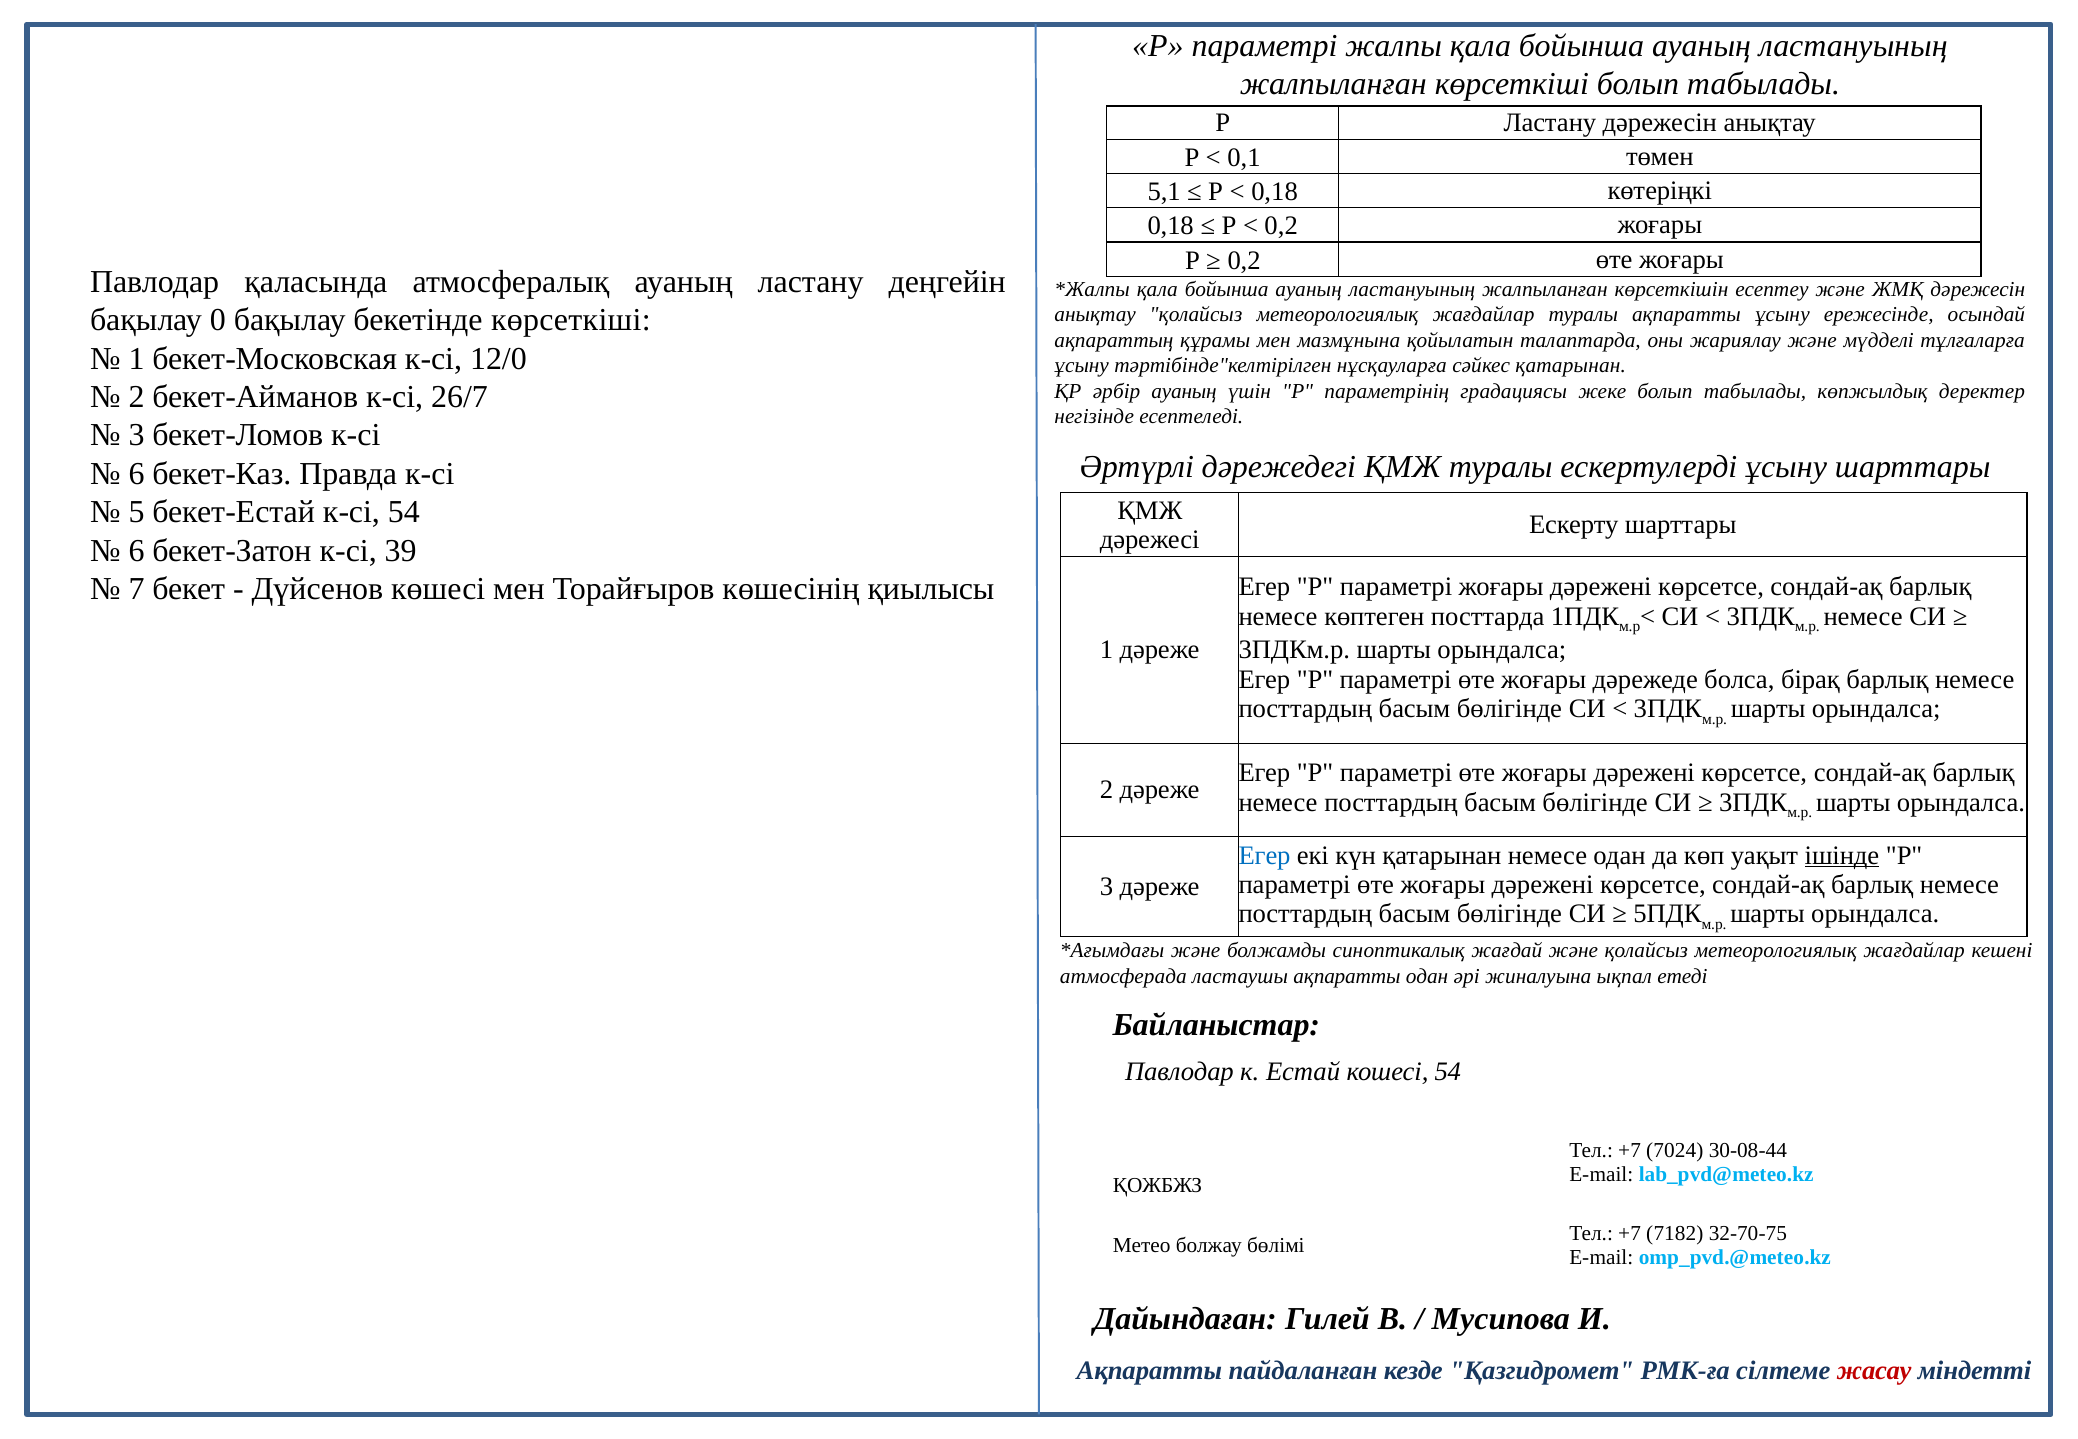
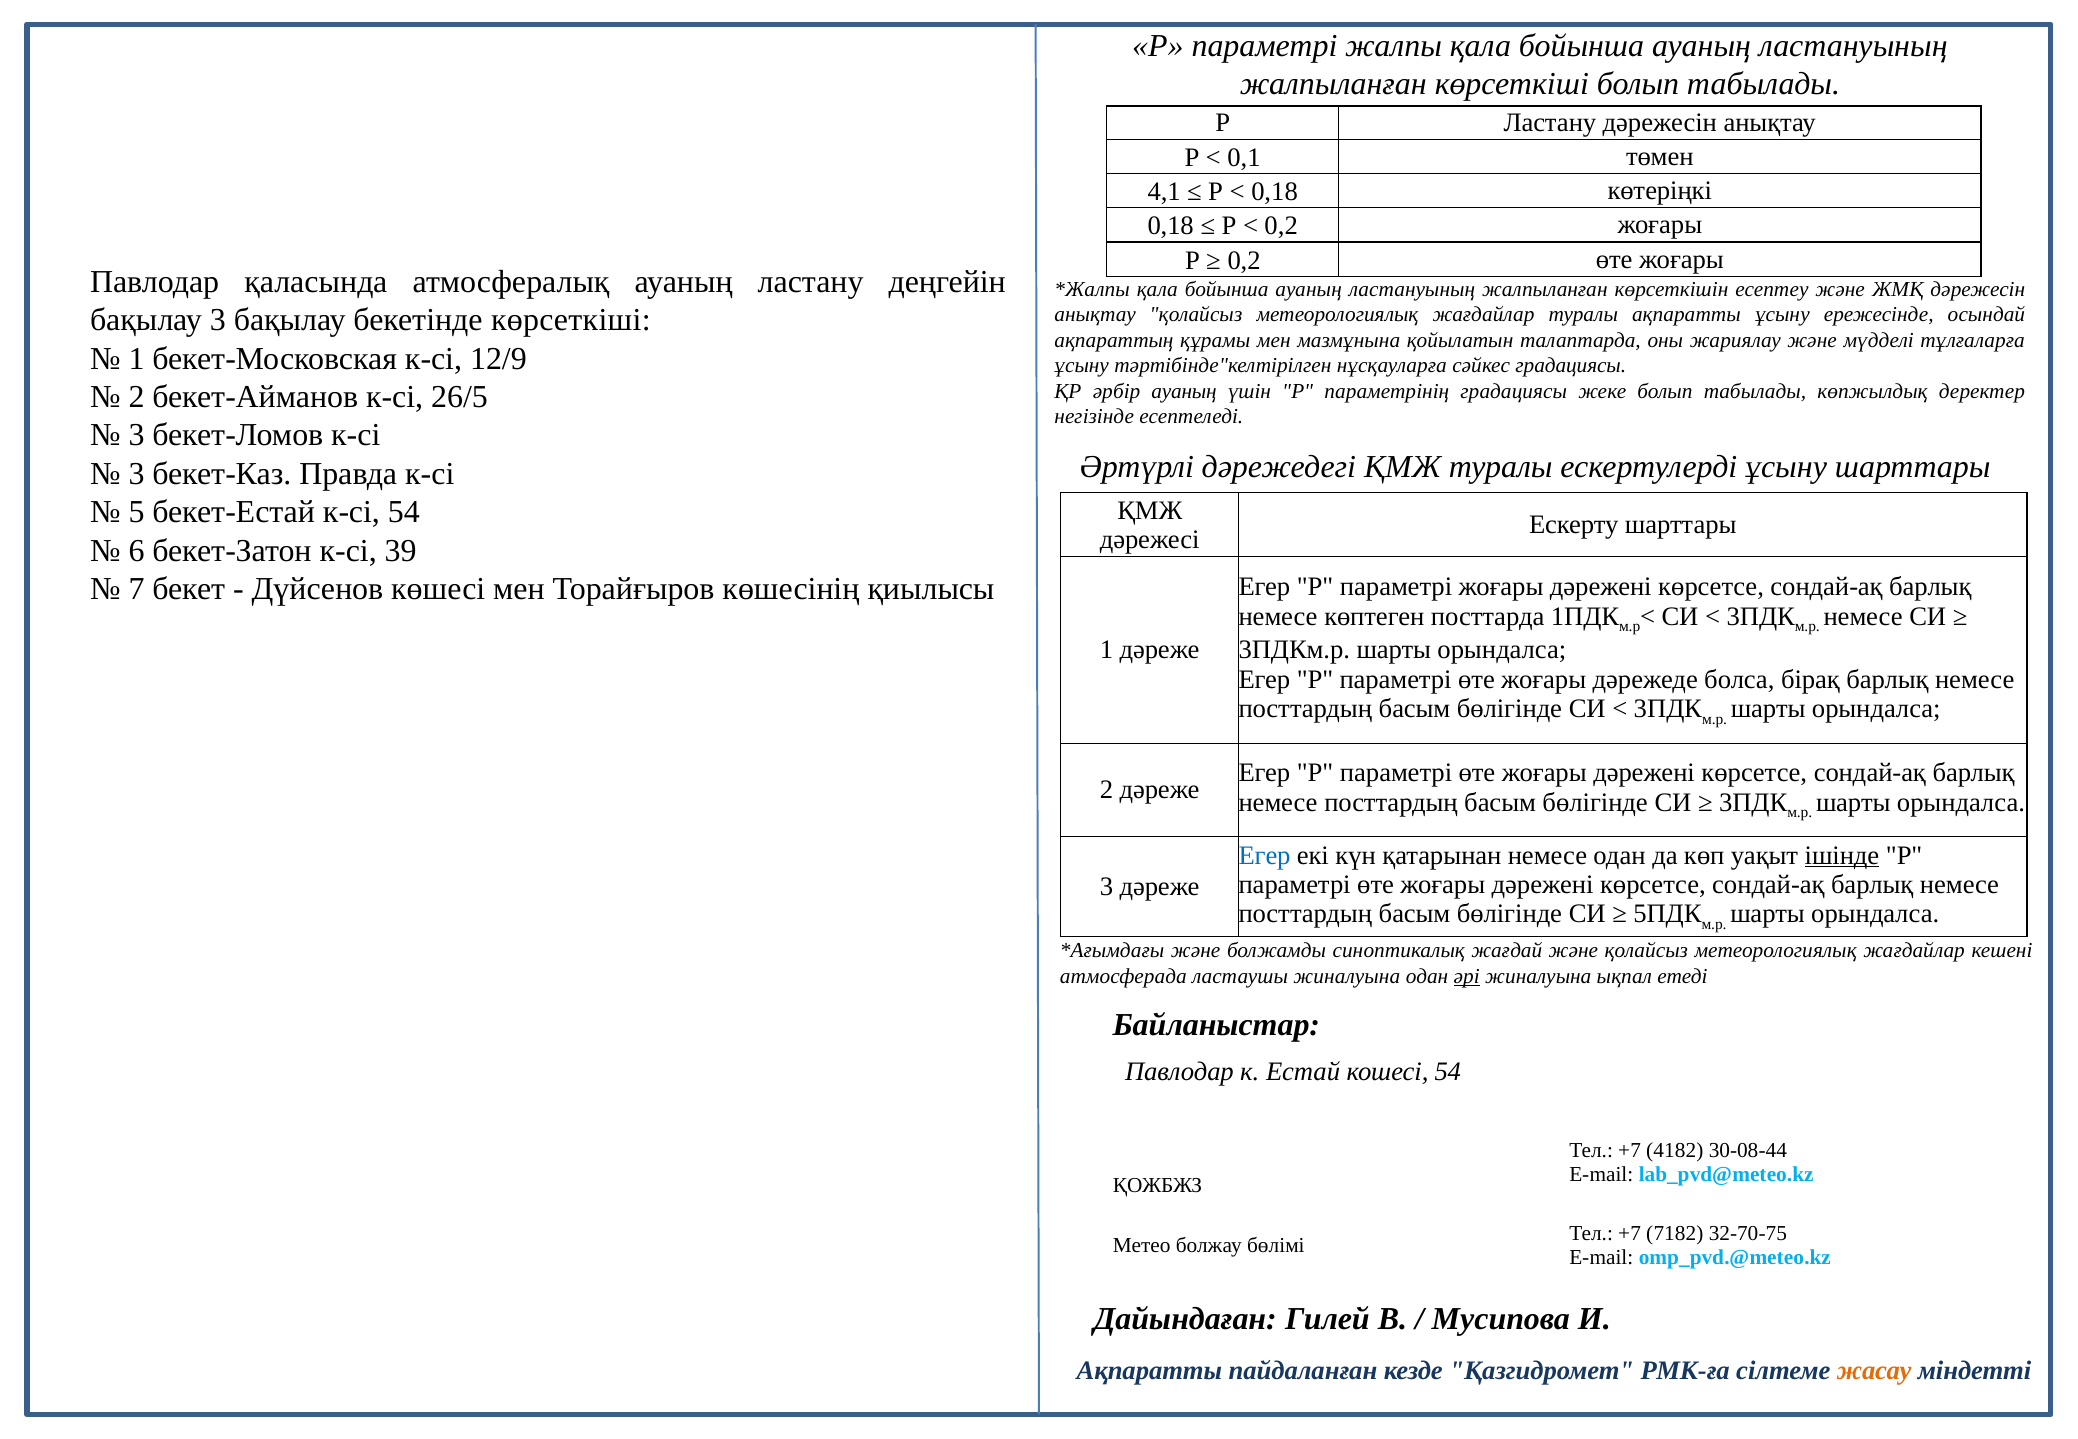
5,1: 5,1 -> 4,1 (1164, 192)
бақылау 0: 0 -> 3 (218, 320)
12/0: 12/0 -> 12/9 (498, 359)
сәйкес қатарынан: қатарынан -> градациясы (1571, 366)
26/7: 26/7 -> 26/5 (459, 397)
6: 6 -> 3 (137, 474)
ластаушы ақпаратты: ақпаратты -> жиналуына (1347, 976)
әрі underline: none -> present (1467, 976)
7024: 7024 -> 4182 (1675, 1150)
жасау colour: red -> orange (1874, 1370)
